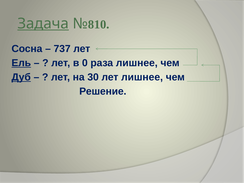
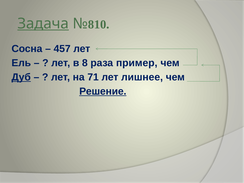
737: 737 -> 457 (62, 49)
Ель underline: present -> none (21, 63)
0: 0 -> 8 (85, 63)
раза лишнее: лишнее -> пример (137, 63)
30: 30 -> 71 (93, 77)
Решение underline: none -> present (103, 91)
